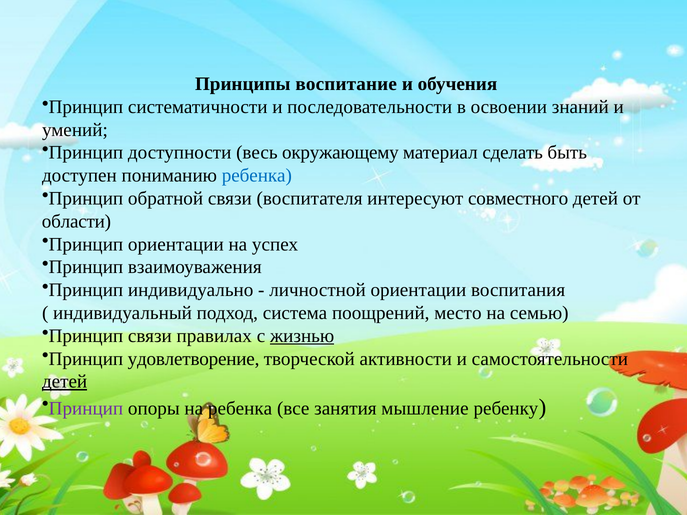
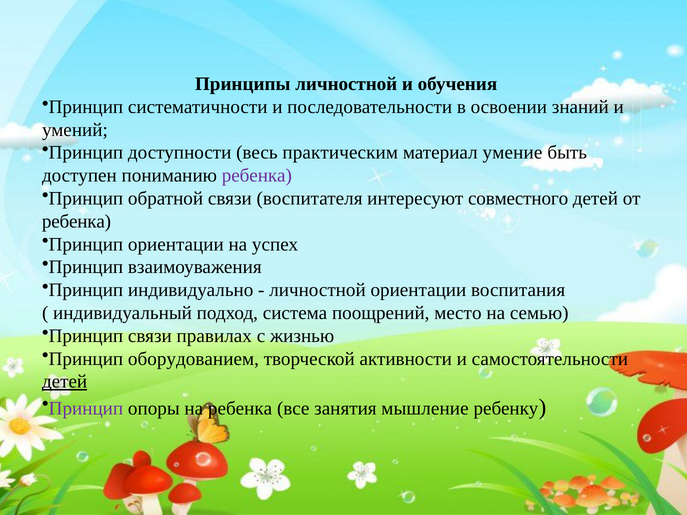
Принципы воспитание: воспитание -> личностной (346, 84)
окружающему: окружающему -> практическим (340, 153)
сделать: сделать -> умение (512, 153)
ребенка colour: blue -> purple (257, 176)
области: области -> ребенка (76, 221)
жизнью underline: present -> none (302, 336)
удовлетворение: удовлетворение -> оборудованием (193, 359)
